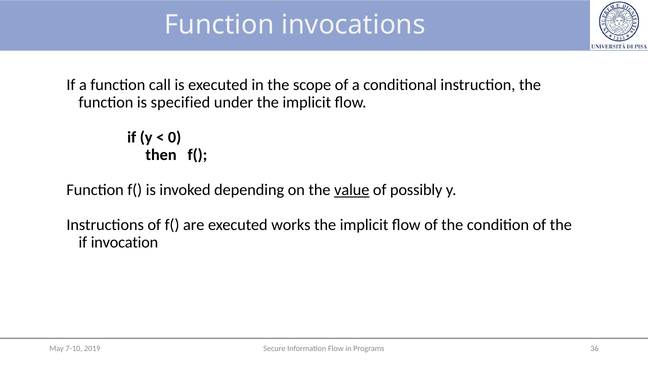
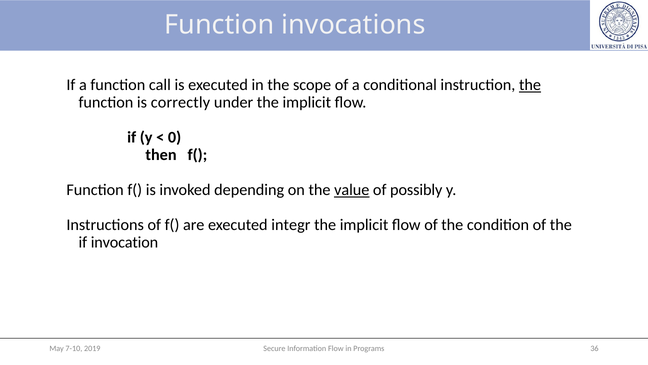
the underline: none -> present (530, 85)
specified: specified -> correctly (180, 102)
works: works -> integr (291, 225)
